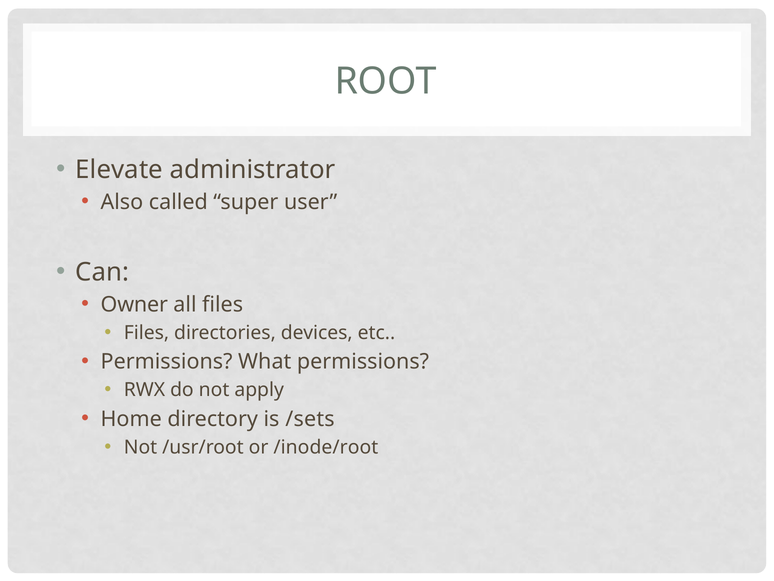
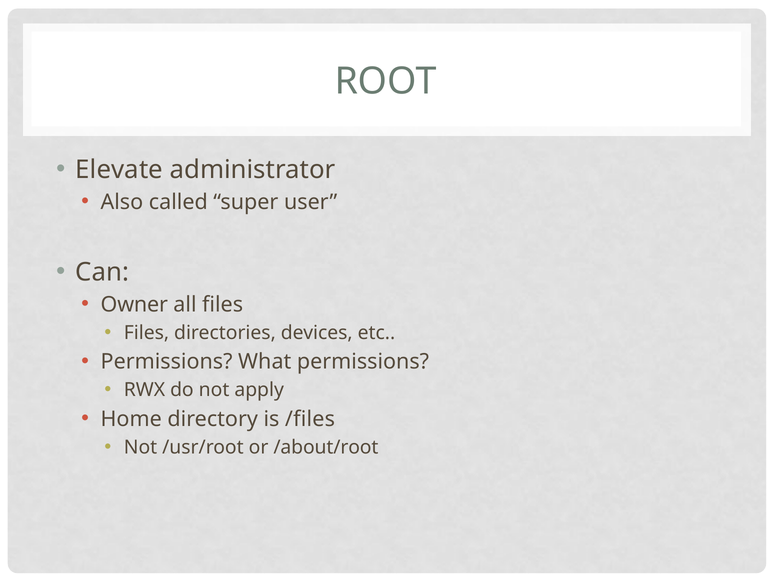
/sets: /sets -> /files (310, 419)
/inode/root: /inode/root -> /about/root (326, 447)
